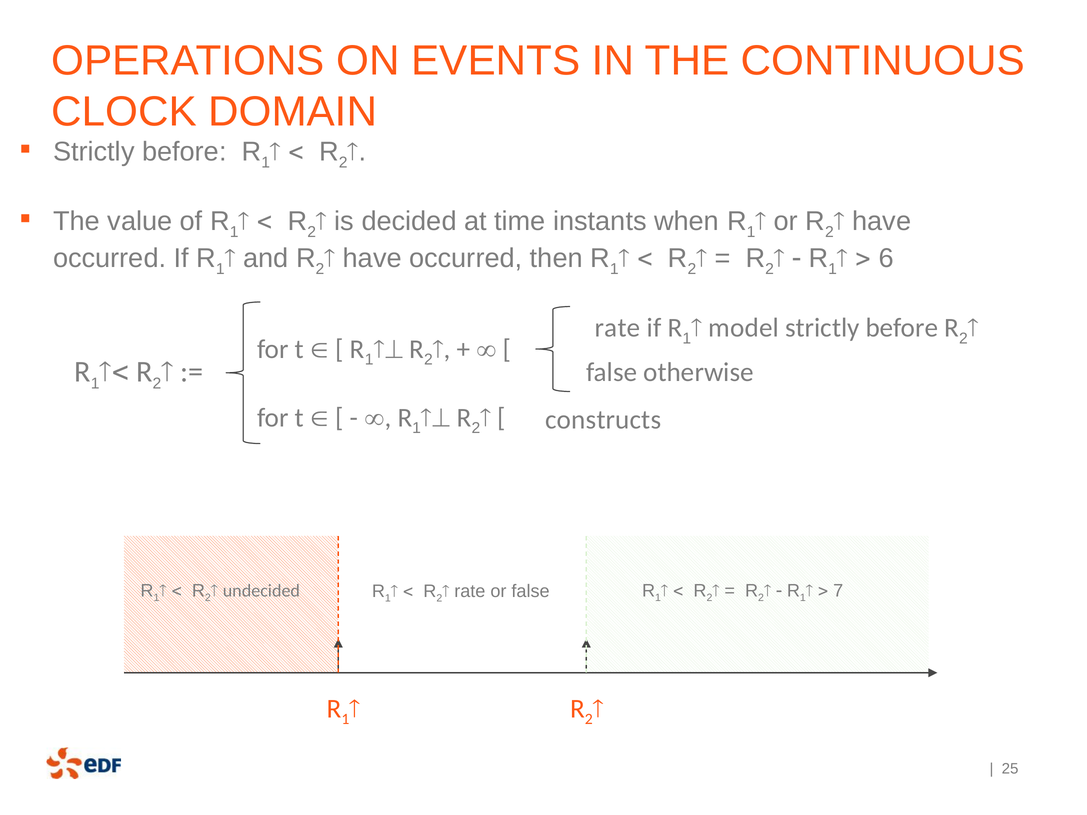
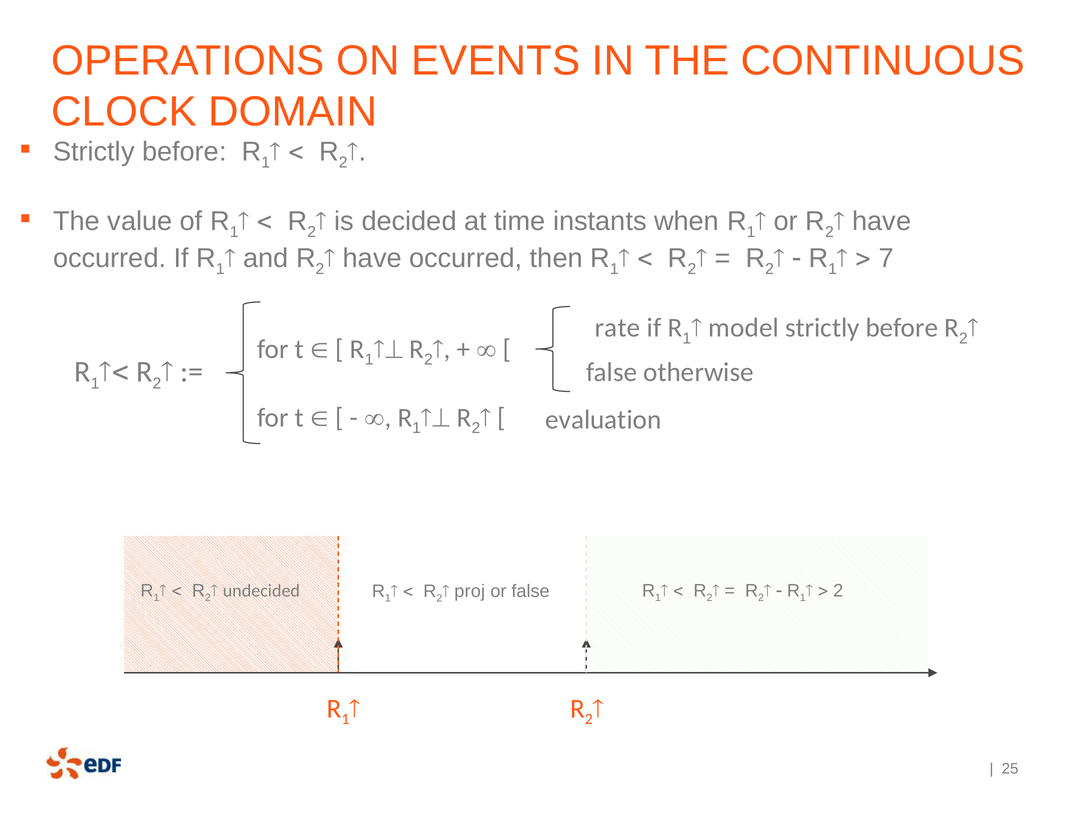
6: 6 -> 7 (886, 259)
constructs: constructs -> evaluation (603, 420)
rate: rate -> proj (470, 591)
7: 7 -> 2 (838, 591)
